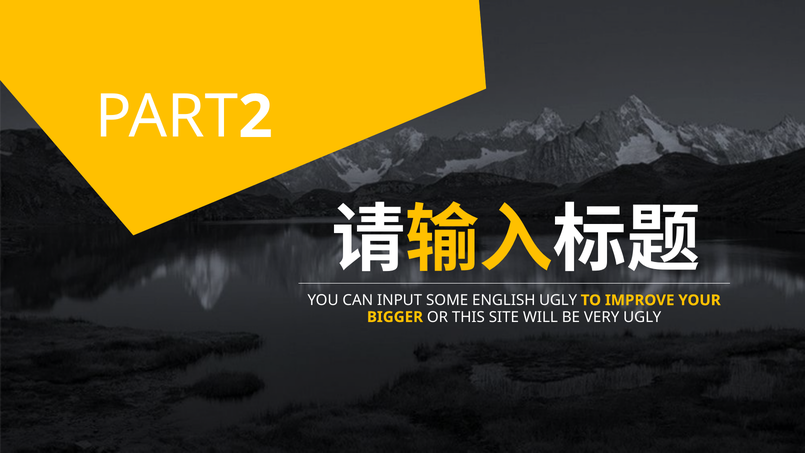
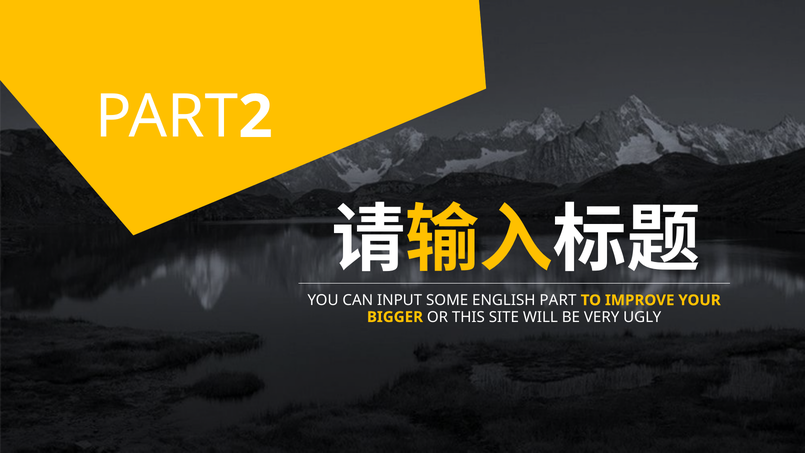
ENGLISH UGLY: UGLY -> PART (558, 300)
